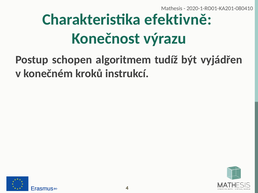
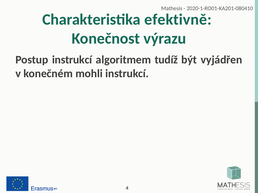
Postup schopen: schopen -> instrukcí (72, 60)
kroků: kroků -> mohli (89, 74)
